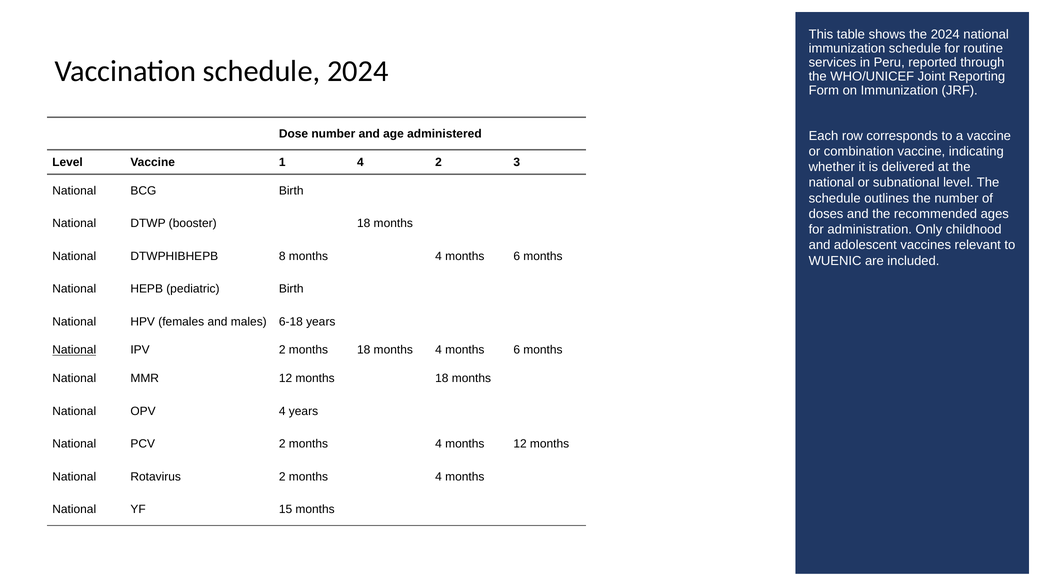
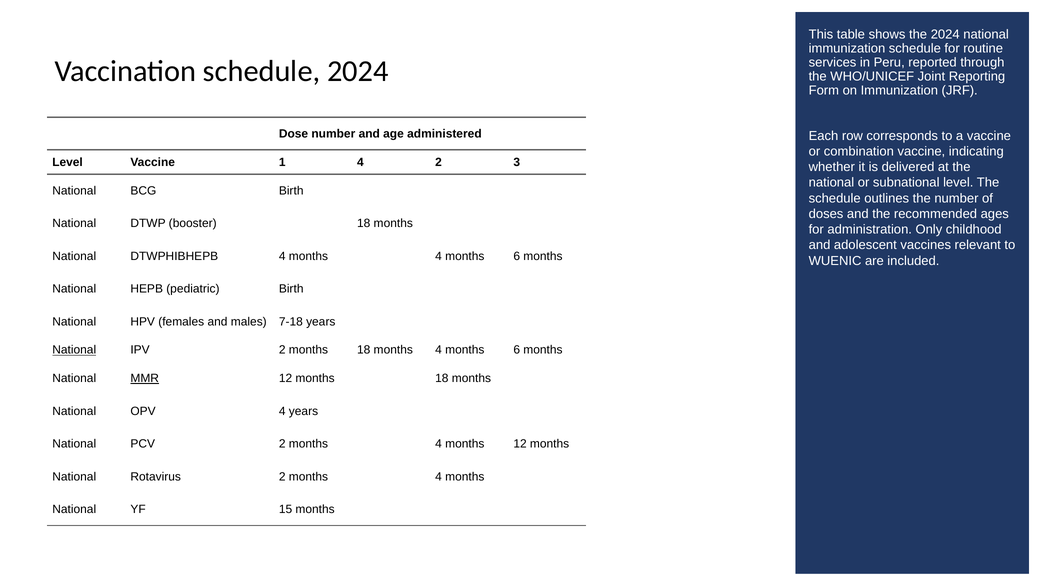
DTWPHIBHEPB 8: 8 -> 4 (282, 256)
6-18: 6-18 -> 7-18 (291, 322)
MMR underline: none -> present (145, 379)
